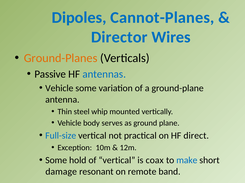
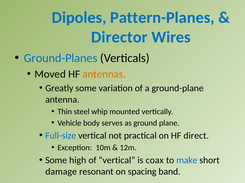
Cannot-Planes: Cannot-Planes -> Pattern-Planes (162, 18)
Ground-Planes colour: orange -> blue (61, 58)
Passive: Passive -> Moved (50, 74)
antennas colour: blue -> orange (104, 74)
Vehicle: Vehicle -> Greatly (59, 88)
hold: hold -> high (78, 161)
remote: remote -> spacing (142, 172)
